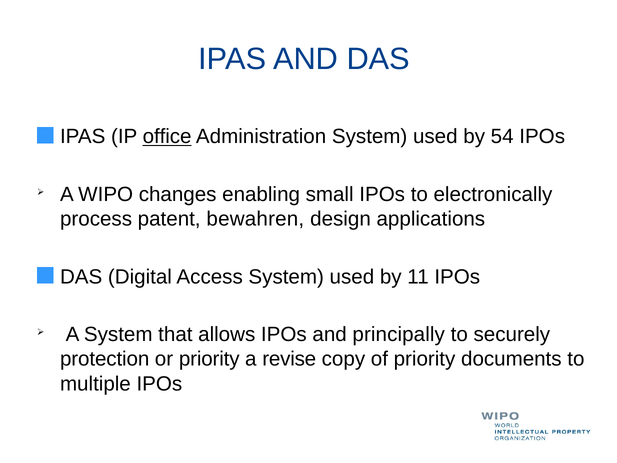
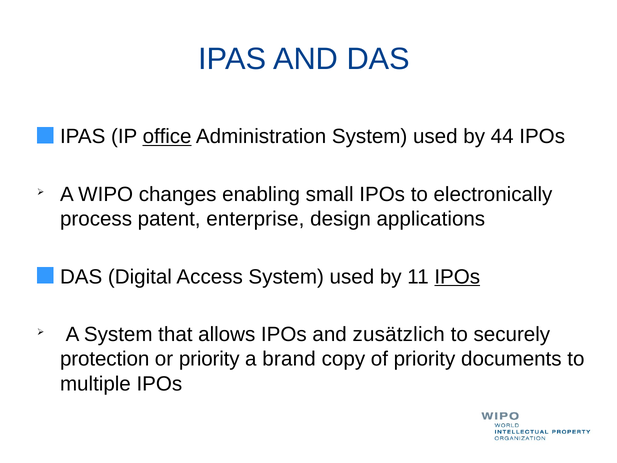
54: 54 -> 44 (502, 136)
bewahren: bewahren -> enterprise (255, 219)
IPOs underline: none -> present (457, 277)
principally: principally -> zusätzlich (399, 334)
revise: revise -> brand (289, 359)
